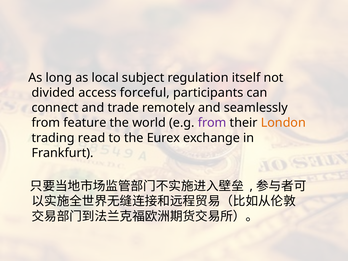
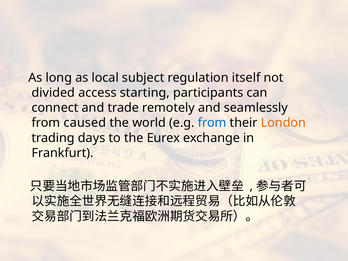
forceful: forceful -> starting (145, 93)
feature: feature -> caused (85, 123)
from colour: purple -> blue (212, 123)
read: read -> days (92, 138)
